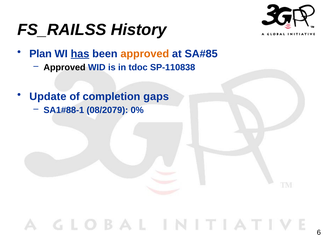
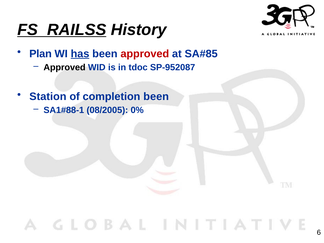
FS_RAILSS underline: none -> present (62, 30)
approved colour: orange -> red (145, 54)
SP-110838: SP-110838 -> SP-952087 (173, 67)
Update: Update -> Station (48, 97)
completion gaps: gaps -> been (156, 97)
08/2079: 08/2079 -> 08/2005 (107, 110)
